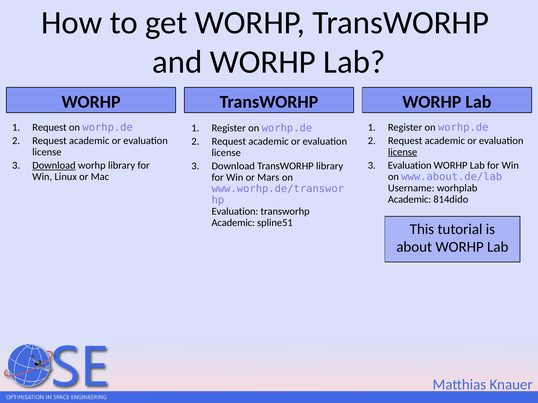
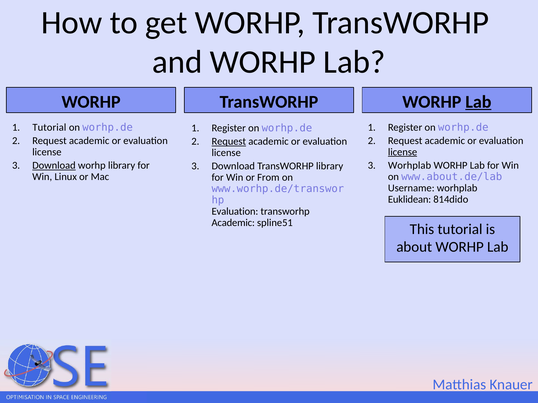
Lab underline: none -> present (478, 102)
Request: Request -> Tutorial (49, 127)
Request underline: none -> present (229, 142)
Evaluation: Evaluation -> Worhplab (410, 166)
Mars: Mars -> From (268, 178)
Academic: Academic -> Euklidean (410, 200)
